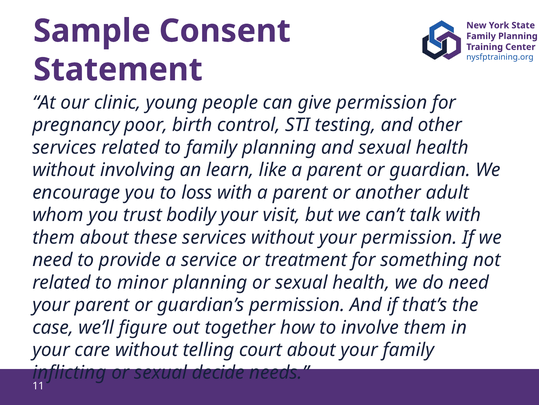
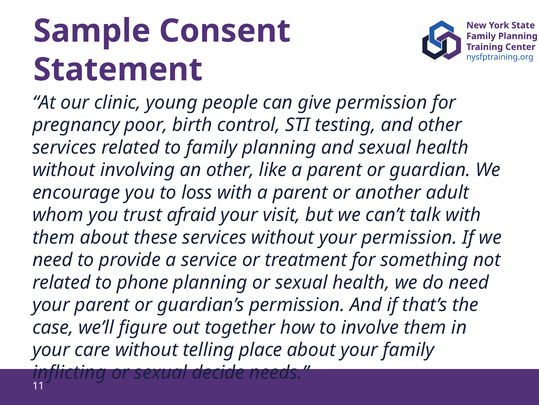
an learn: learn -> other (230, 170)
bodily: bodily -> afraid (191, 215)
minor: minor -> phone (143, 282)
court: court -> place (261, 349)
